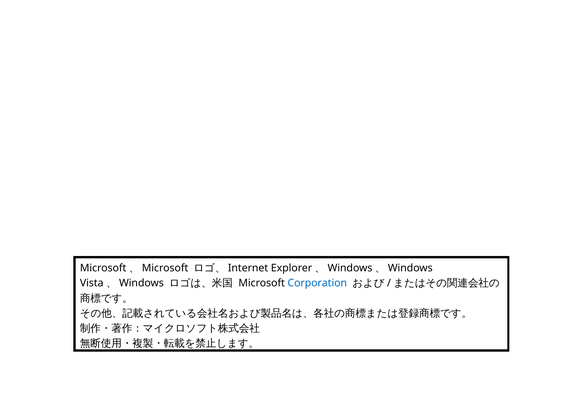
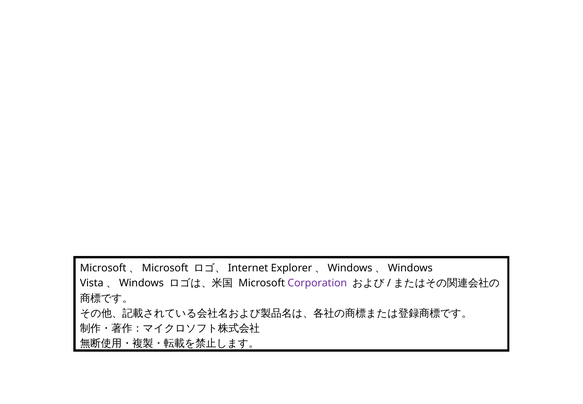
Corporation colour: blue -> purple (317, 283)
